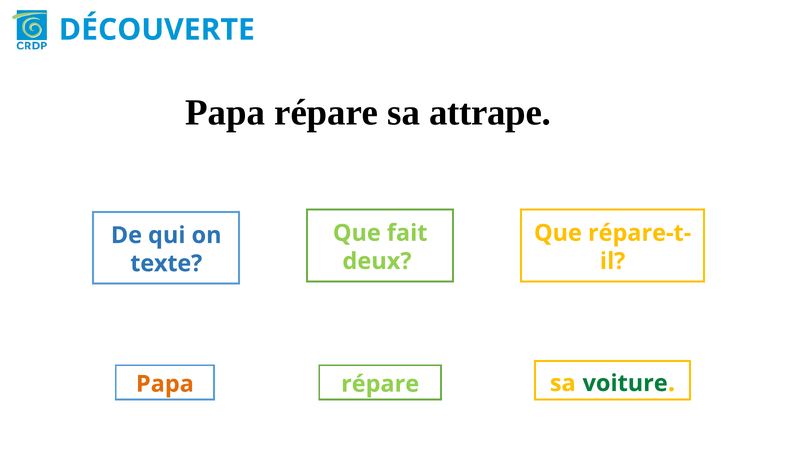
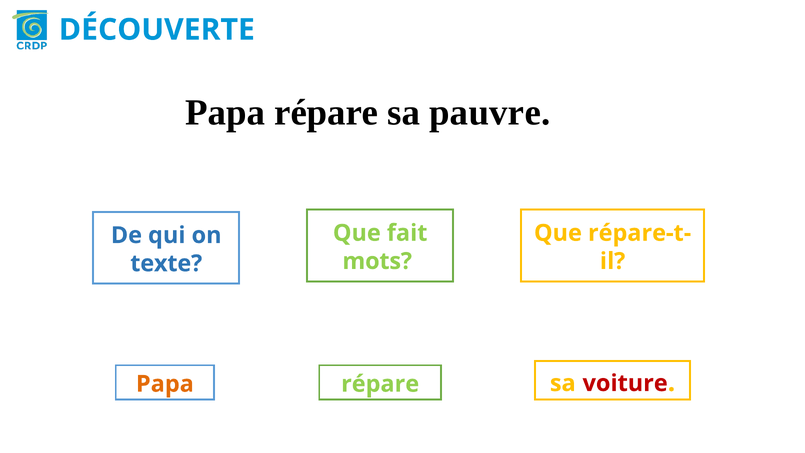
attrape: attrape -> pauvre (490, 113)
deux: deux -> mots (377, 261)
voiture colour: green -> red (625, 383)
